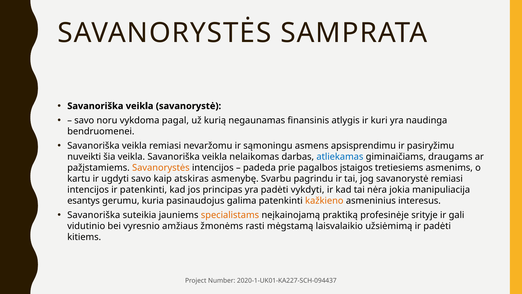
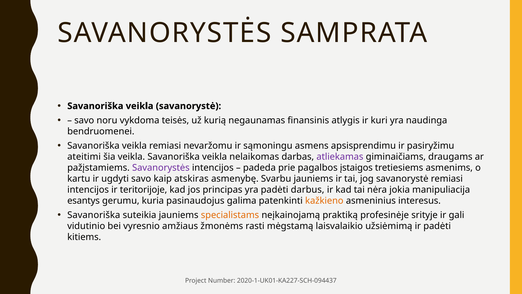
pagal: pagal -> teisės (175, 120)
nuveikti: nuveikti -> ateitimi (84, 157)
atliekamas colour: blue -> purple (340, 157)
Savanorystės colour: orange -> purple (161, 168)
Svarbu pagrindu: pagrindu -> jauniems (313, 179)
ir patenkinti: patenkinti -> teritorijoje (144, 190)
vykdyti: vykdyti -> darbus (308, 190)
